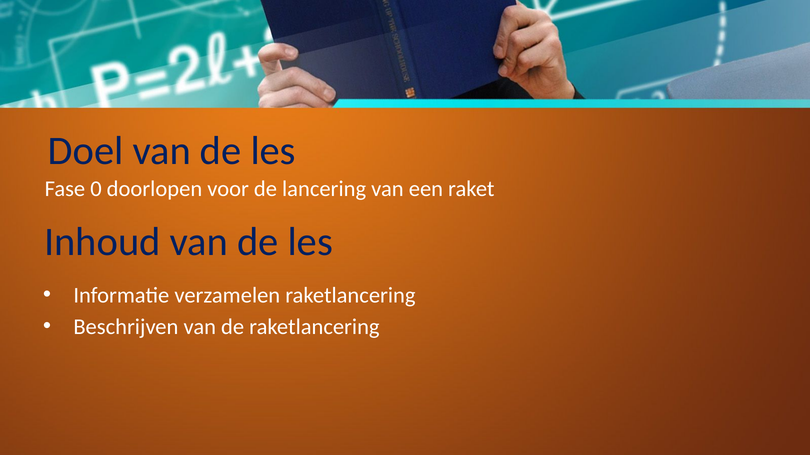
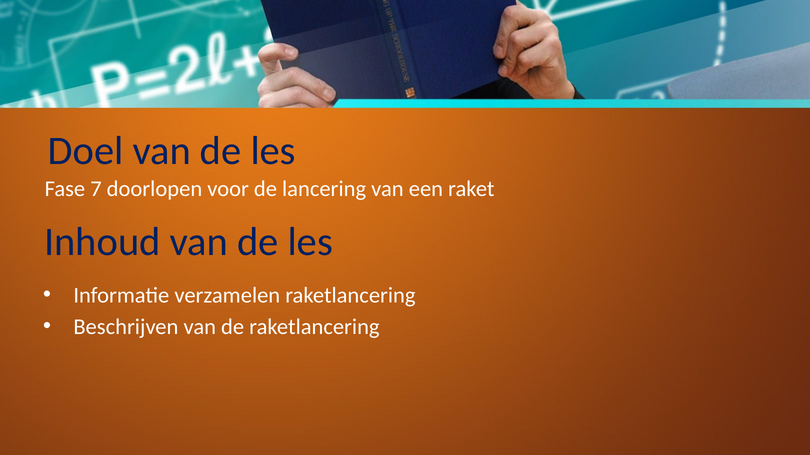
0: 0 -> 7 (96, 189)
